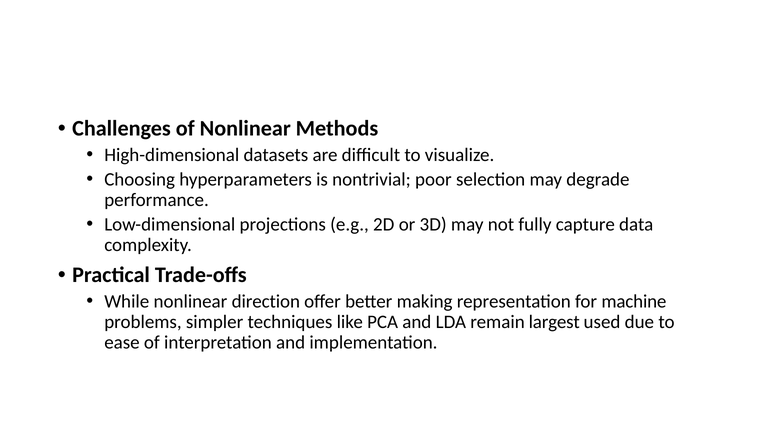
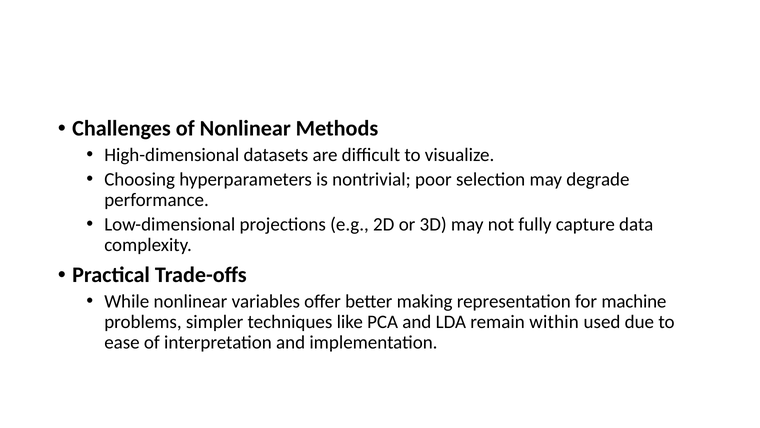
direction: direction -> variables (266, 301)
largest: largest -> within (554, 321)
